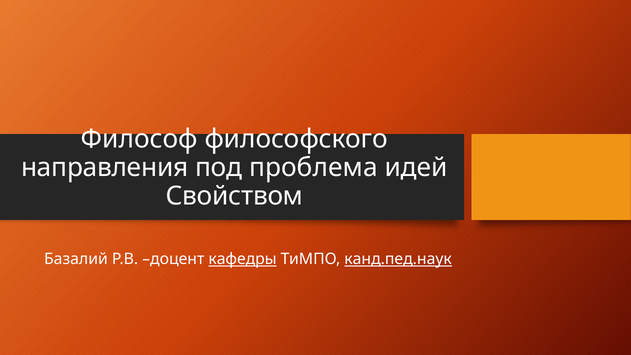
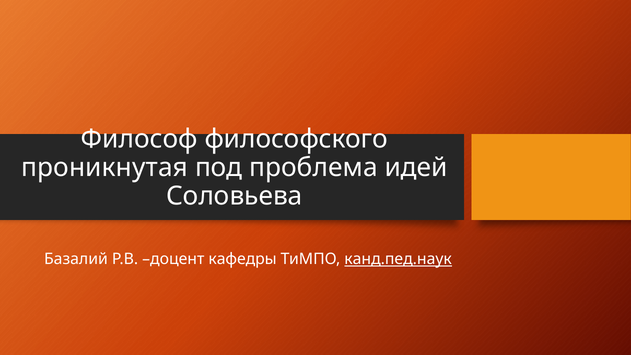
направления: направления -> проникнутая (105, 167)
Свойством: Свойством -> Соловьева (234, 196)
кафедры underline: present -> none (243, 259)
